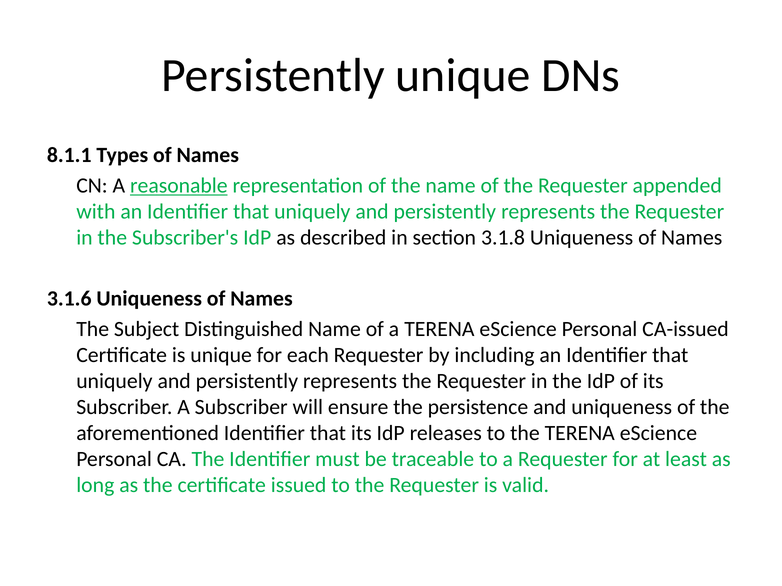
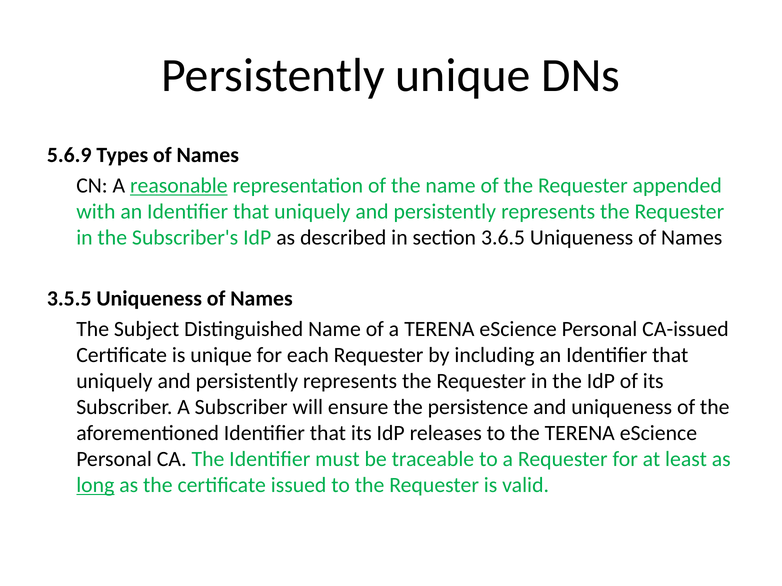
8.1.1: 8.1.1 -> 5.6.9 (69, 155)
3.1.8: 3.1.8 -> 3.6.5 (503, 238)
3.1.6: 3.1.6 -> 3.5.5 (69, 299)
long underline: none -> present (95, 486)
